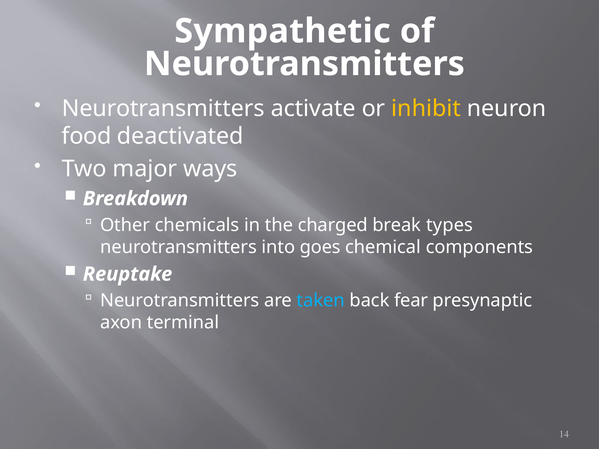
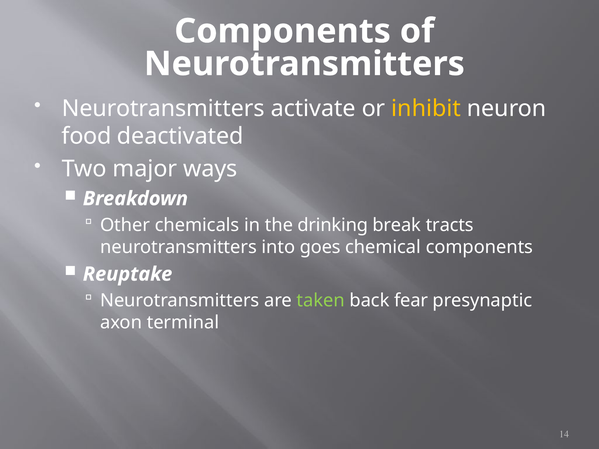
Sympathetic: Sympathetic -> Components (283, 31)
charged: charged -> drinking (333, 225)
types: types -> tracts (450, 225)
taken colour: light blue -> light green (321, 301)
